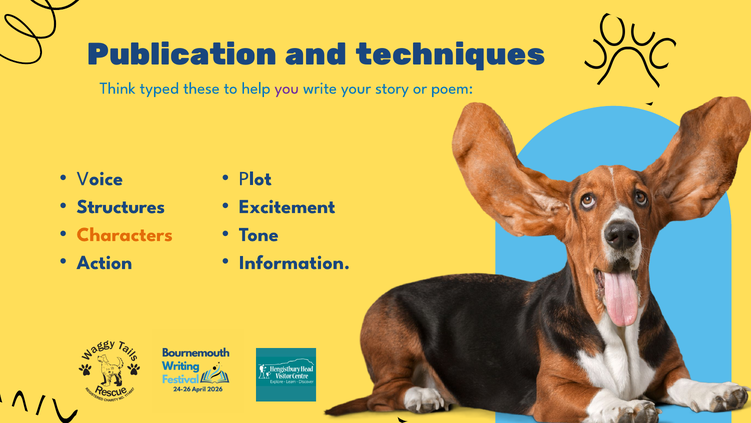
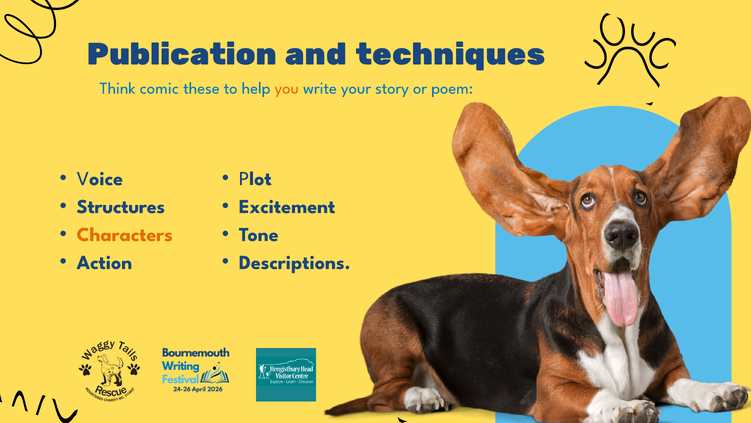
typed: typed -> comic (159, 88)
you colour: purple -> orange (287, 88)
Information: Information -> Descriptions (295, 262)
